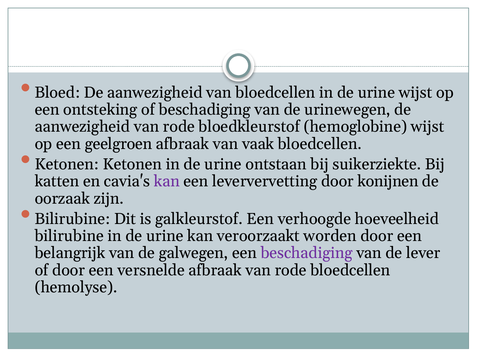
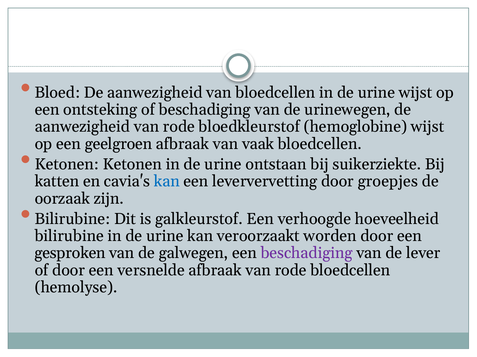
kan colour: purple -> blue (167, 182)
konijnen: konijnen -> groepjes (388, 182)
belangrijk: belangrijk -> gesproken (70, 254)
